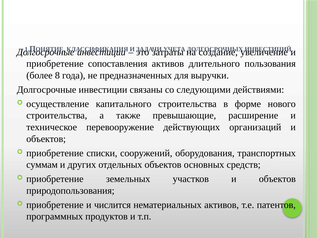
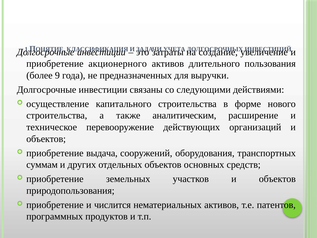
сопоставления: сопоставления -> акционерного (118, 64)
8: 8 -> 9 (57, 75)
превышающие: превышающие -> аналитическим (184, 115)
списки: списки -> выдача (102, 153)
